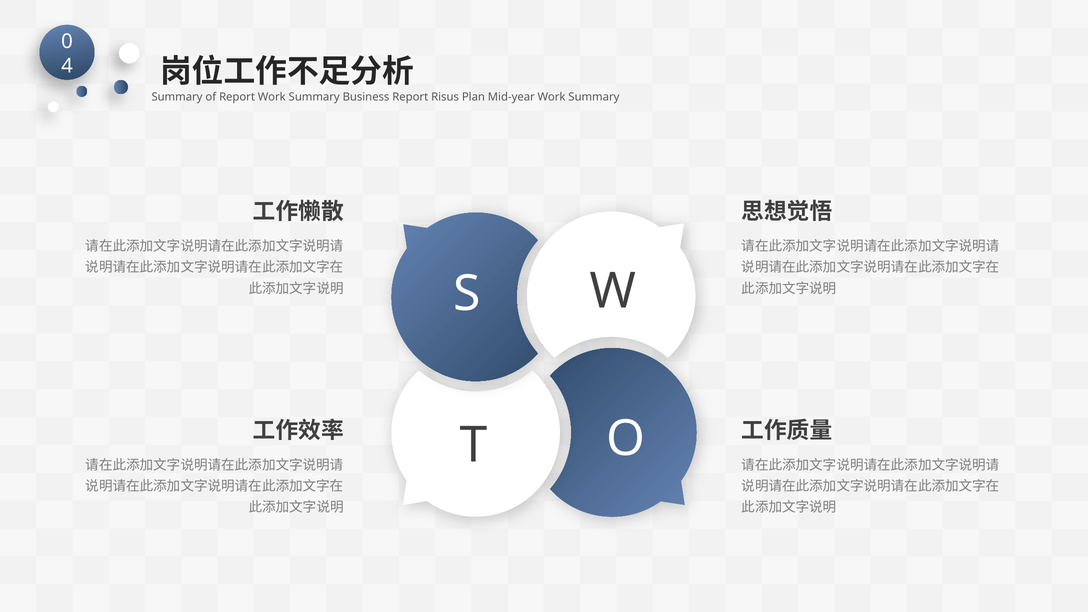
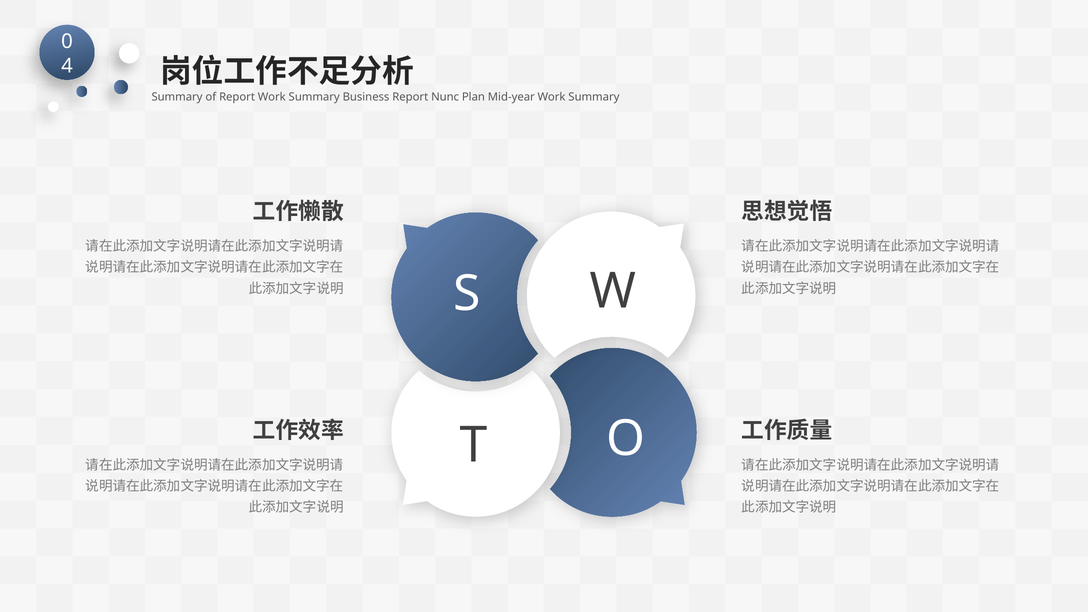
Risus: Risus -> Nunc (445, 97)
